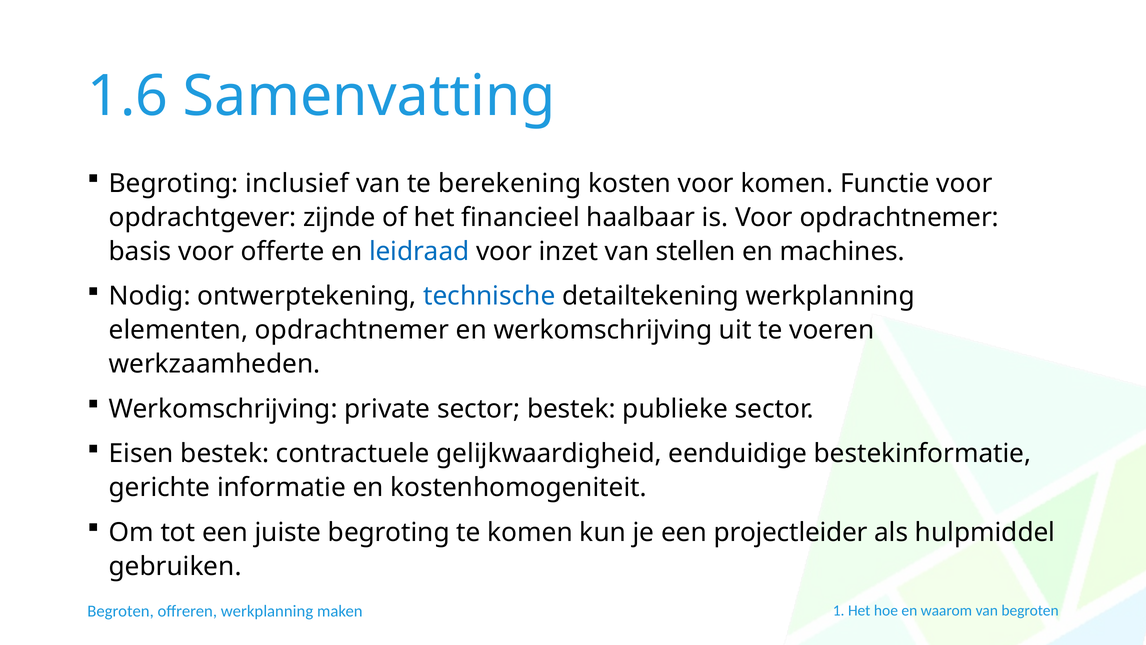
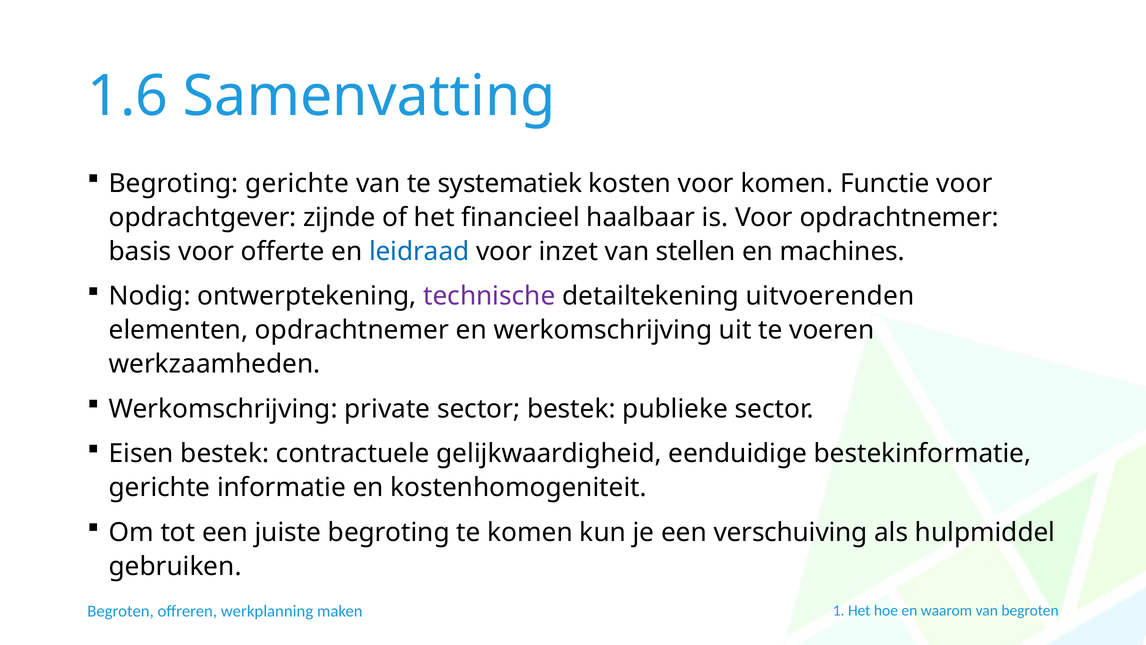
Begroting inclusief: inclusief -> gerichte (297, 183)
berekening: berekening -> systematiek (510, 183)
technische colour: blue -> purple (489, 296)
detailtekening werkplanning: werkplanning -> uitvoerenden (830, 296)
projectleider: projectleider -> verschuiving (791, 532)
